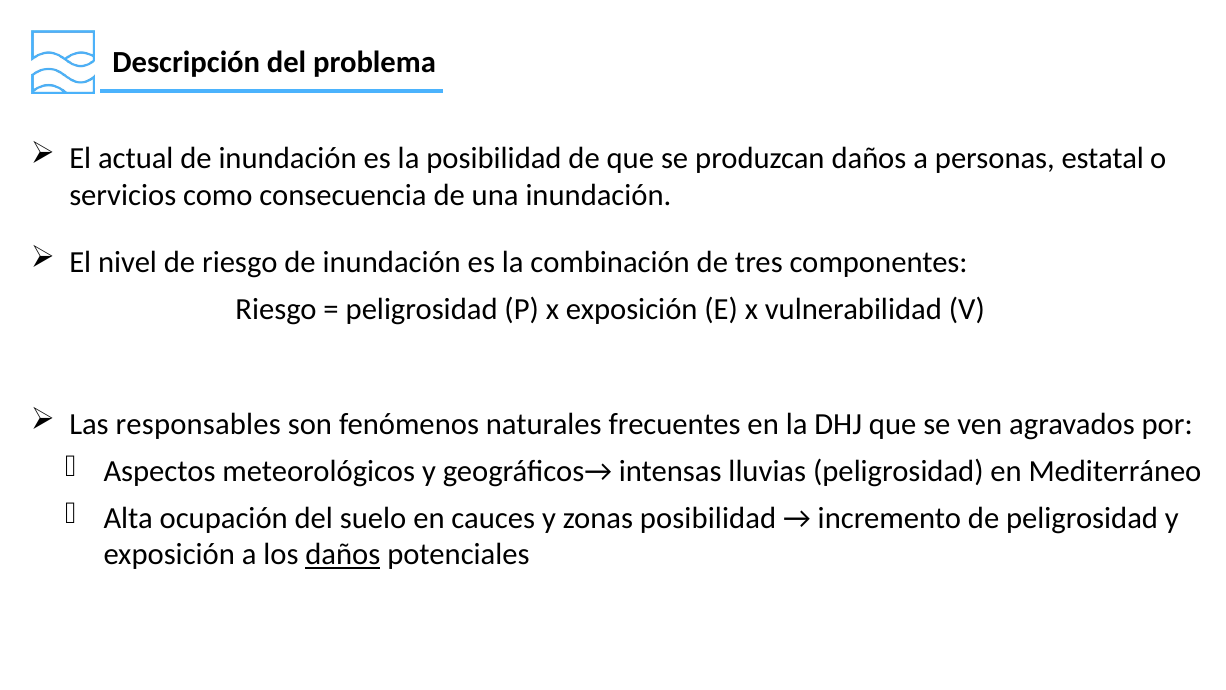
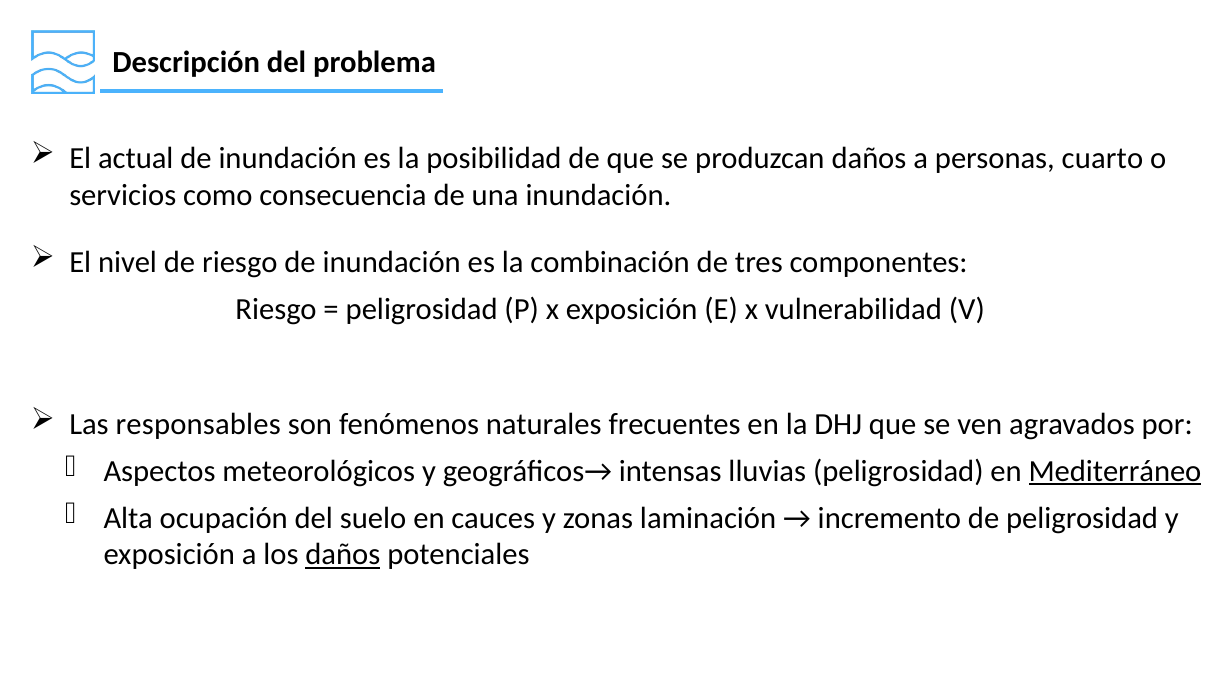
estatal: estatal -> cuarto (1102, 158)
Mediterráneo underline: none -> present (1115, 471)
zonas posibilidad: posibilidad -> laminación (708, 518)
